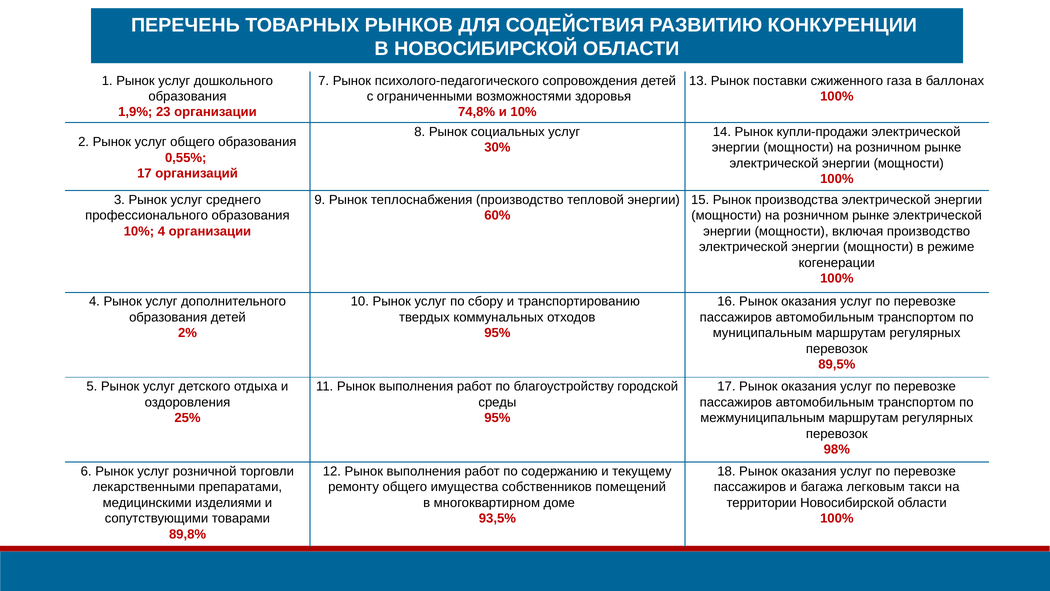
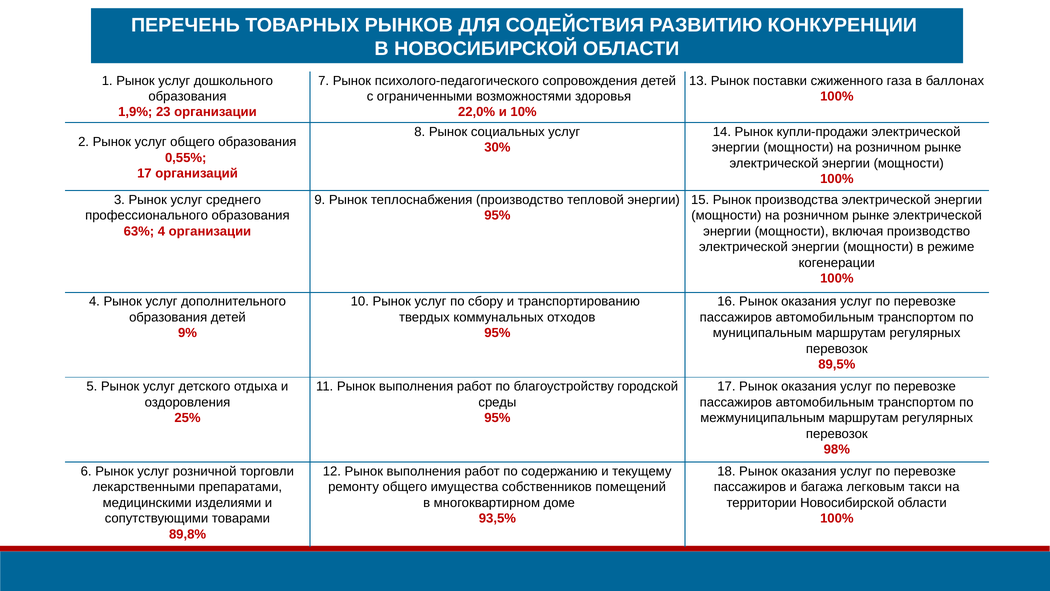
74,8%: 74,8% -> 22,0% (477, 112)
60%: 60% -> 95% (497, 215)
10%: 10% -> 63% (139, 231)
2%: 2% -> 9% (188, 333)
